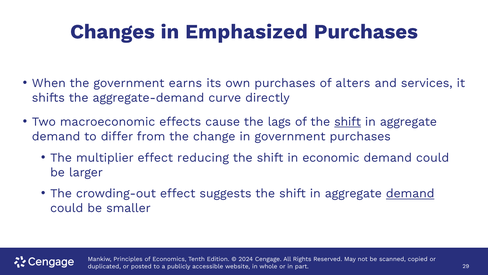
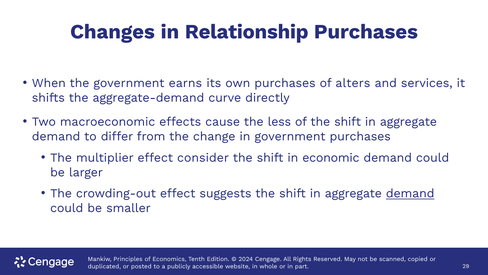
Emphasized: Emphasized -> Relationship (247, 32)
lags: lags -> less (279, 122)
shift underline: present -> none (348, 122)
reducing: reducing -> consider (203, 157)
